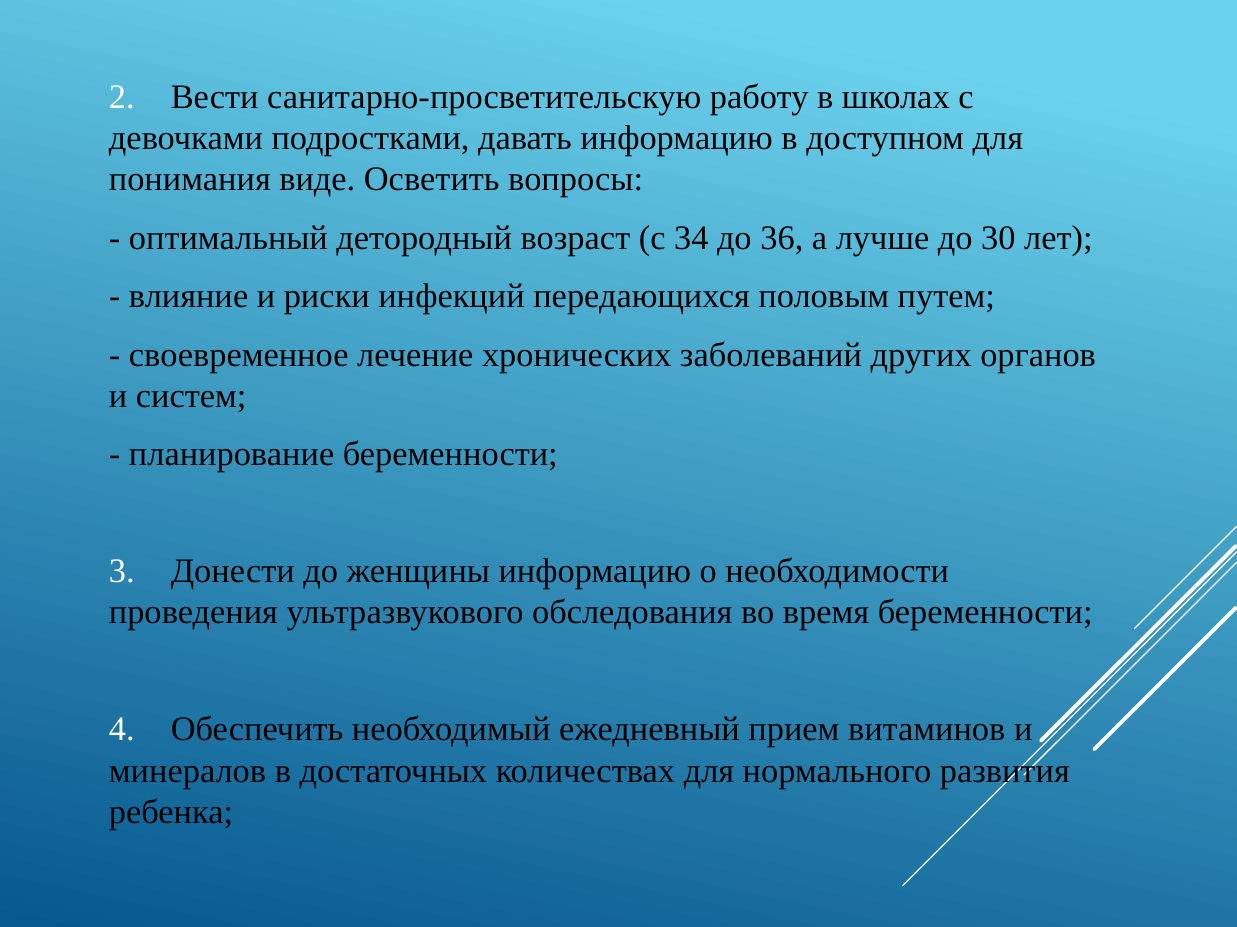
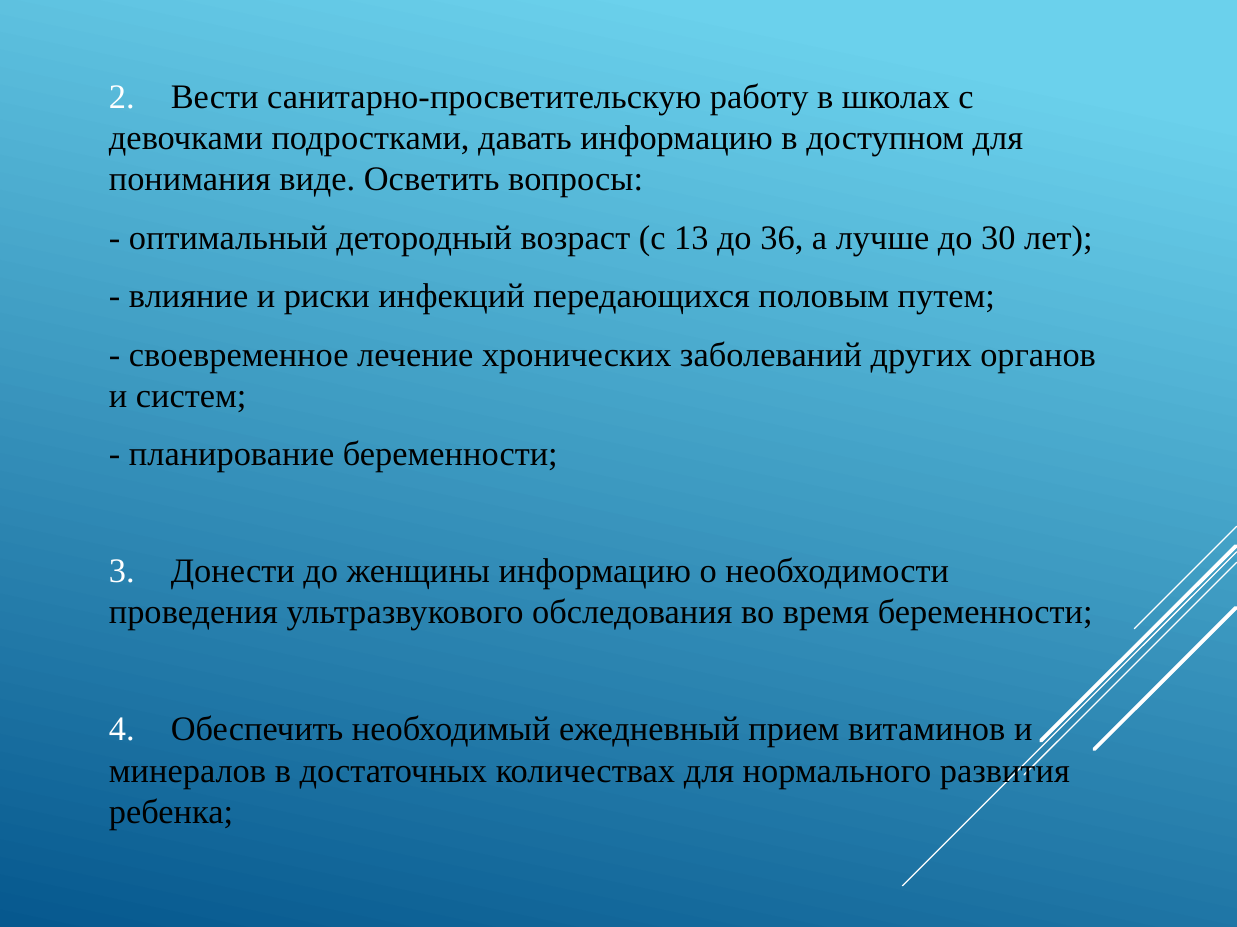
34: 34 -> 13 (691, 238)
